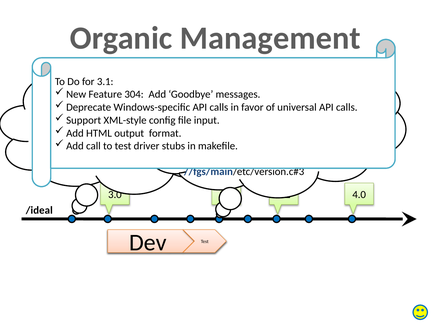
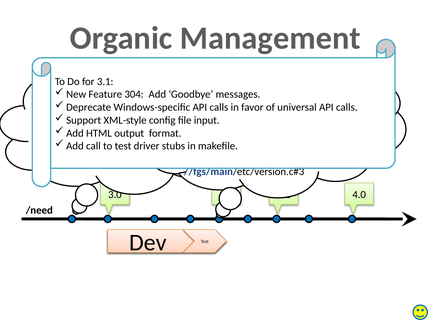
/ideal: /ideal -> /need (39, 210)
